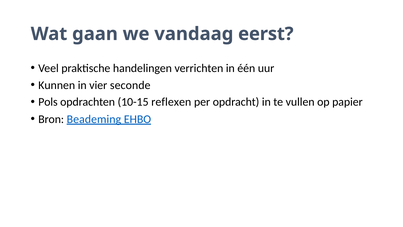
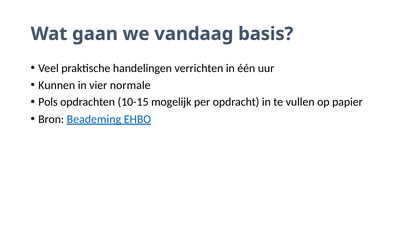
eerst: eerst -> basis (266, 34)
seconde: seconde -> normale (130, 85)
reflexen: reflexen -> mogelijk (171, 102)
